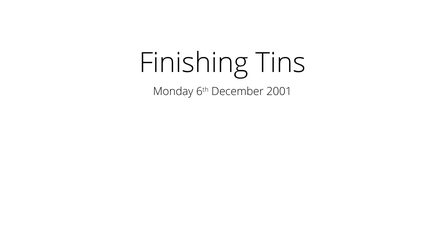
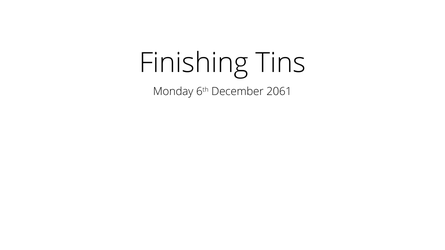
2001: 2001 -> 2061 (279, 92)
